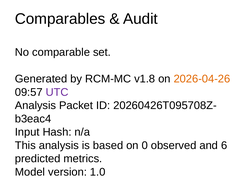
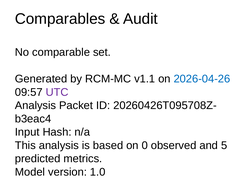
v1.8: v1.8 -> v1.1 (145, 79)
2026-04-26 colour: orange -> blue (202, 79)
6: 6 -> 5 (224, 145)
